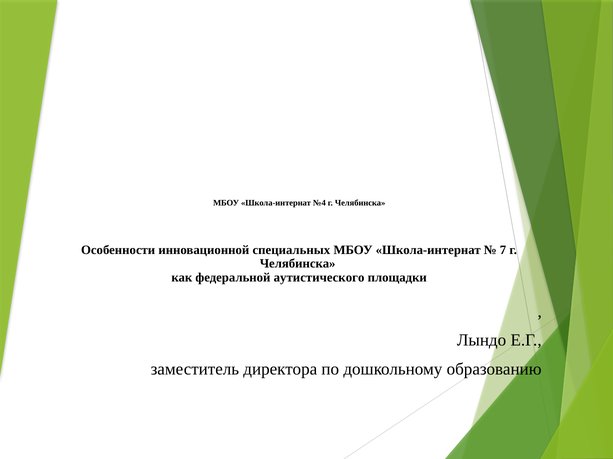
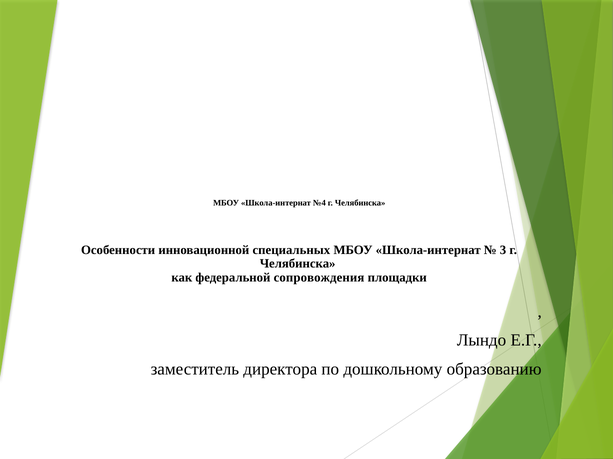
7: 7 -> 3 (503, 250)
аутистического: аутистического -> сопровождения (319, 278)
